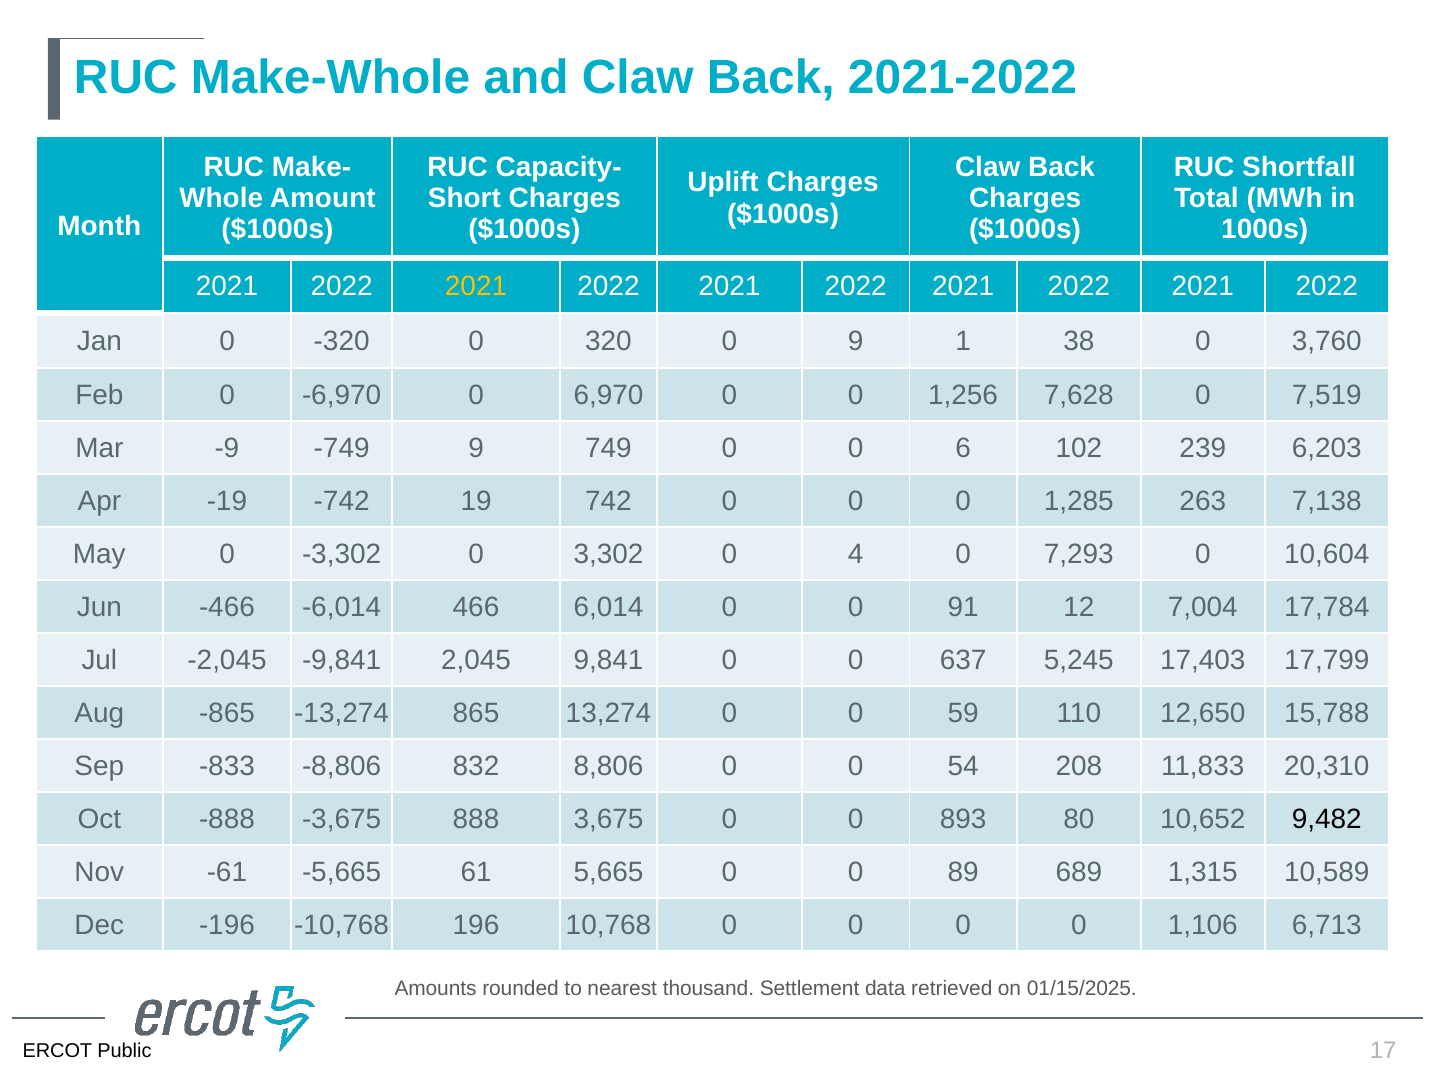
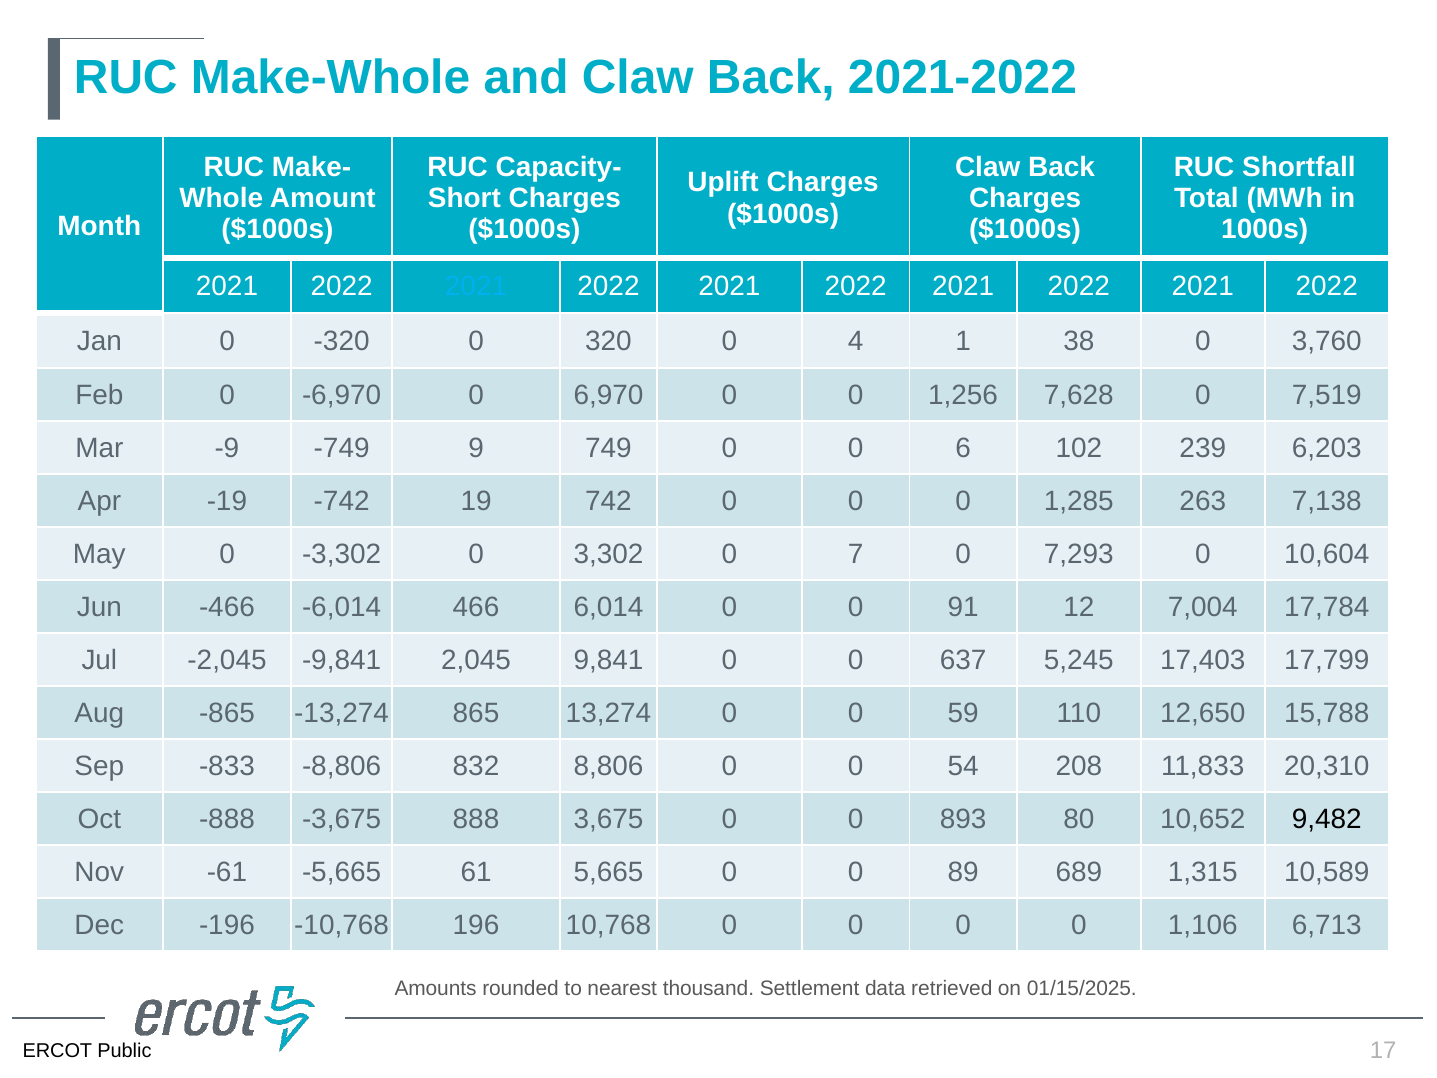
2021 colour: yellow -> light blue (476, 286)
0 9: 9 -> 4 (856, 341)
4: 4 -> 7 (856, 554)
